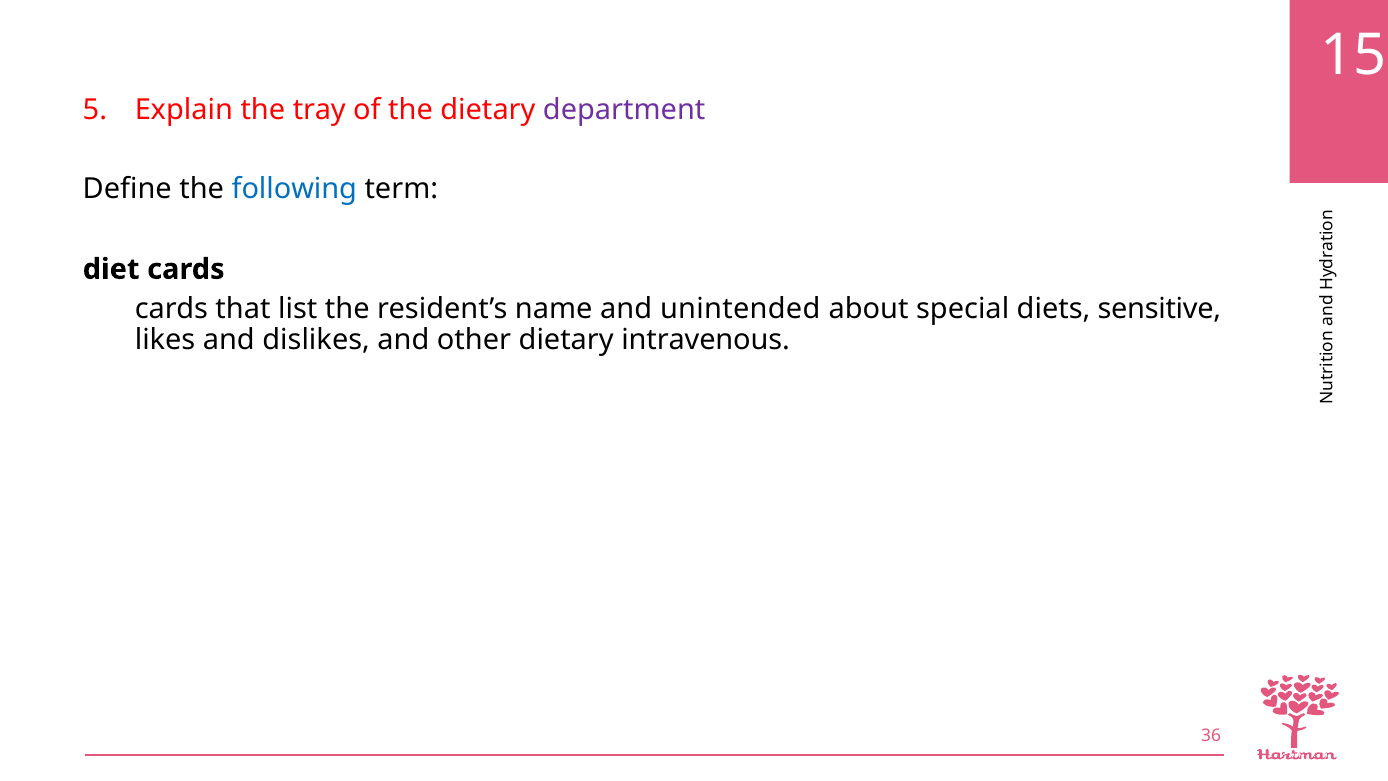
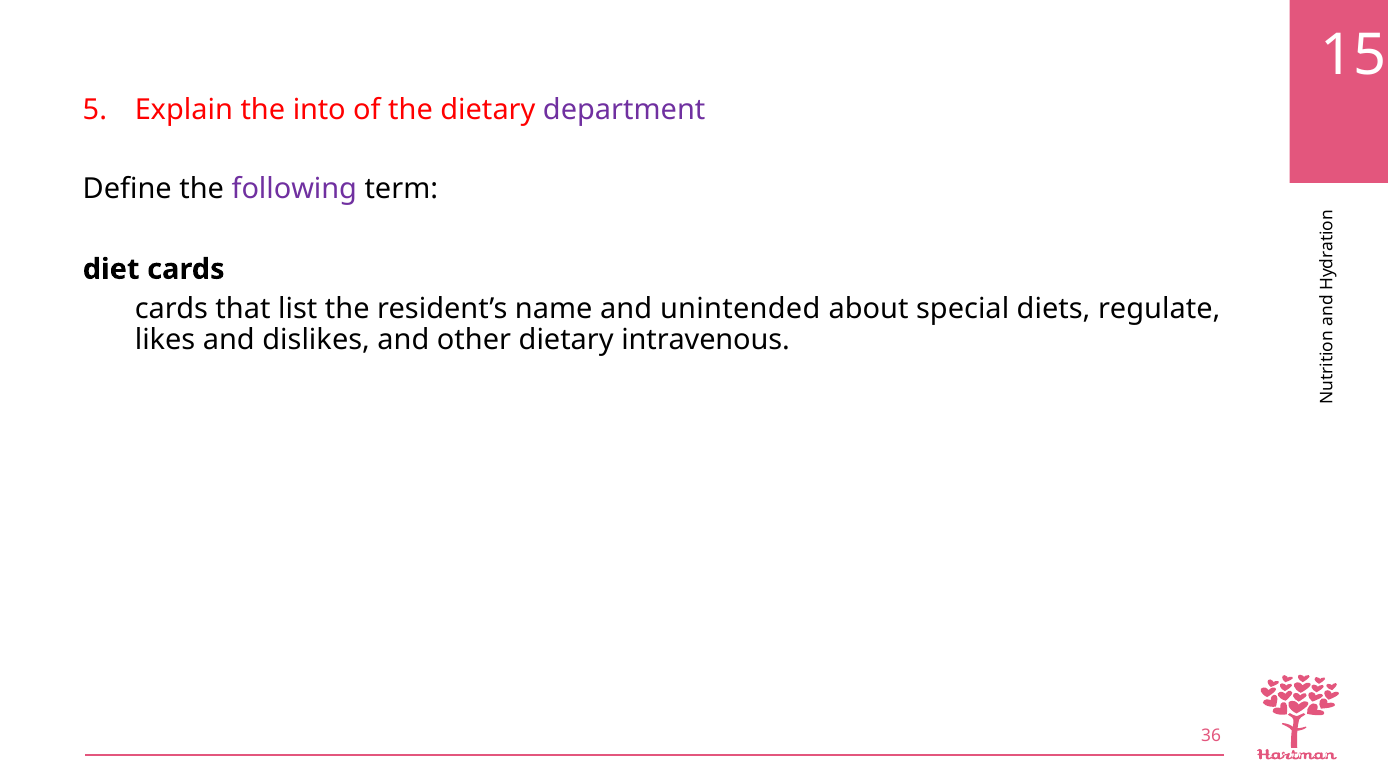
tray: tray -> into (319, 109)
following colour: blue -> purple (294, 189)
sensitive: sensitive -> regulate (1159, 309)
